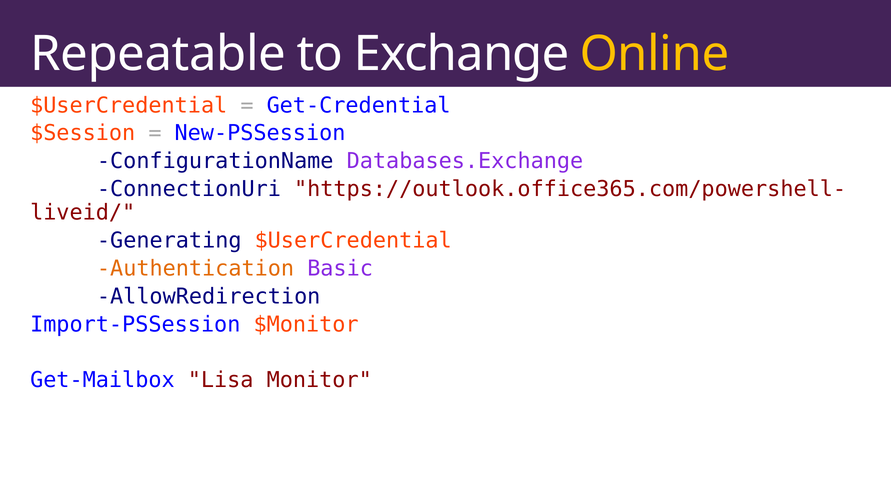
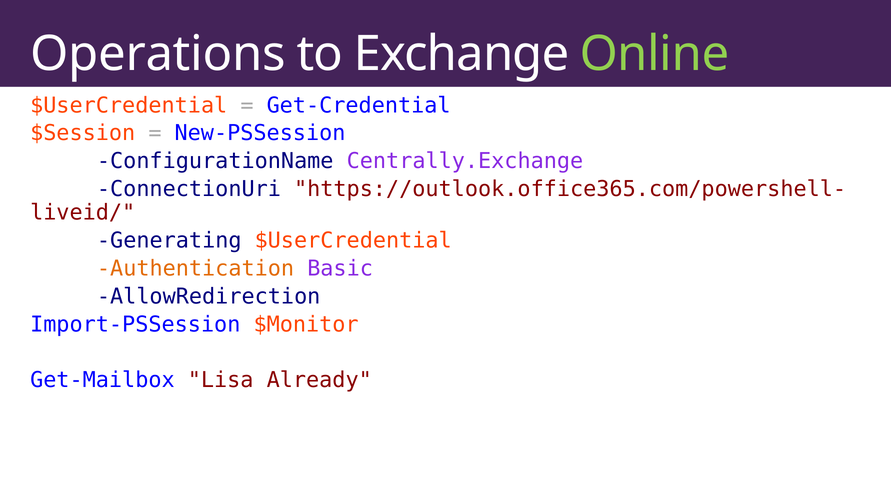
Repeatable: Repeatable -> Operations (158, 54)
Online colour: yellow -> light green (654, 54)
Databases.Exchange: Databases.Exchange -> Centrally.Exchange (465, 161)
Monitor: Monitor -> Already (319, 380)
